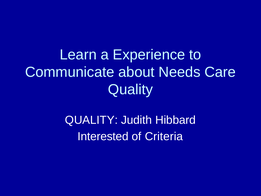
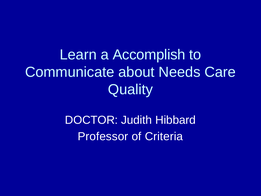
Experience: Experience -> Accomplish (149, 55)
QUALITY: QUALITY -> DOCTOR (91, 120)
Interested: Interested -> Professor (103, 136)
